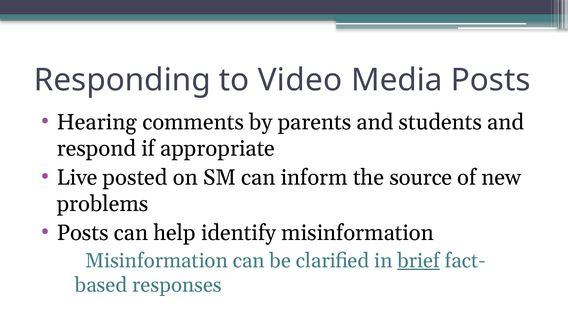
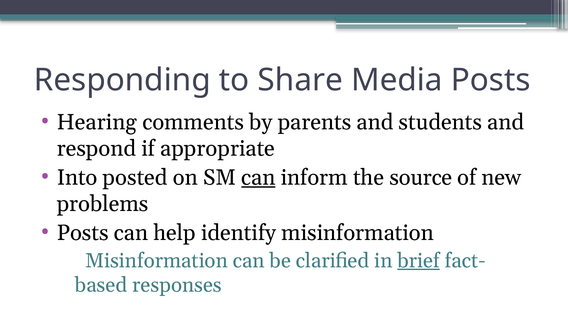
Video: Video -> Share (300, 80)
Live: Live -> Into (77, 178)
can underline: none -> present (258, 178)
